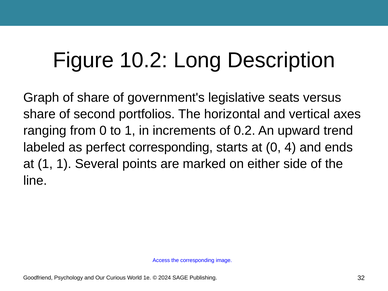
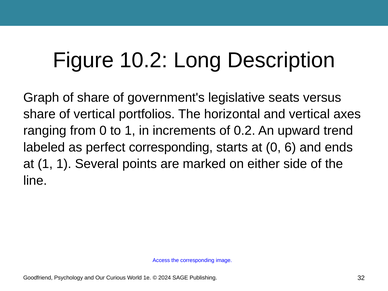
of second: second -> vertical (94, 114)
4: 4 -> 6 (290, 147)
